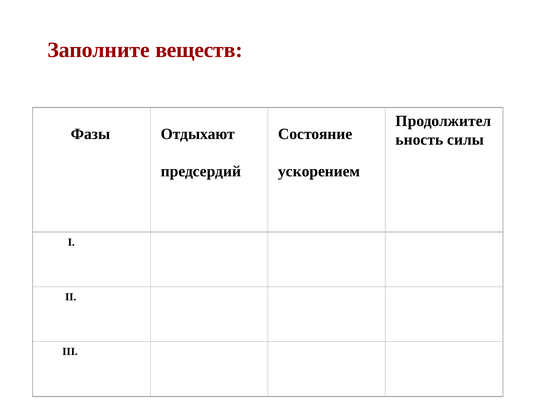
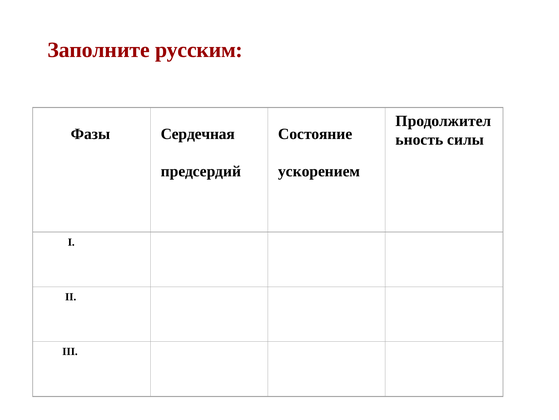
веществ: веществ -> русским (199, 50)
Отдыхают: Отдыхают -> Сердечная (198, 134)
